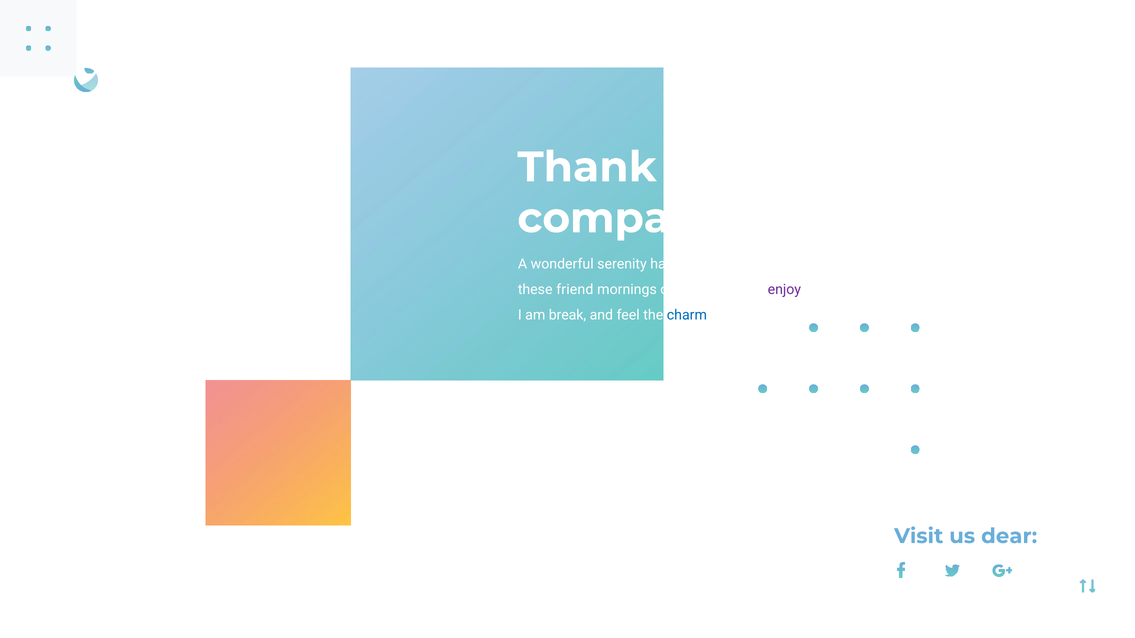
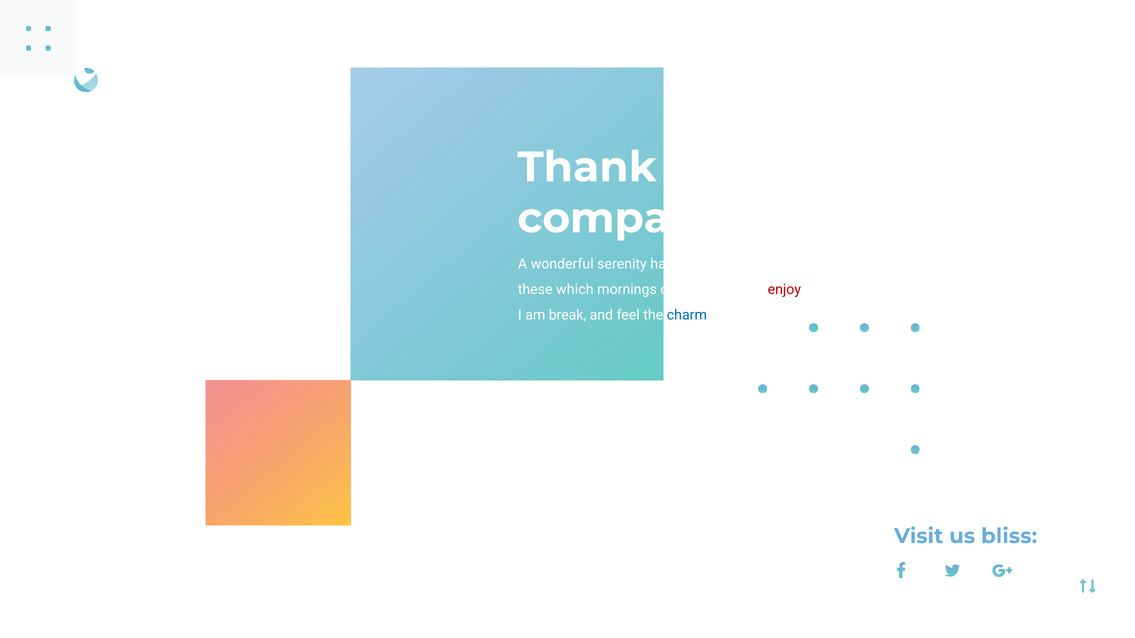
these friend: friend -> which (575, 290)
enjoy colour: purple -> red (784, 290)
dear: dear -> bliss (1009, 536)
